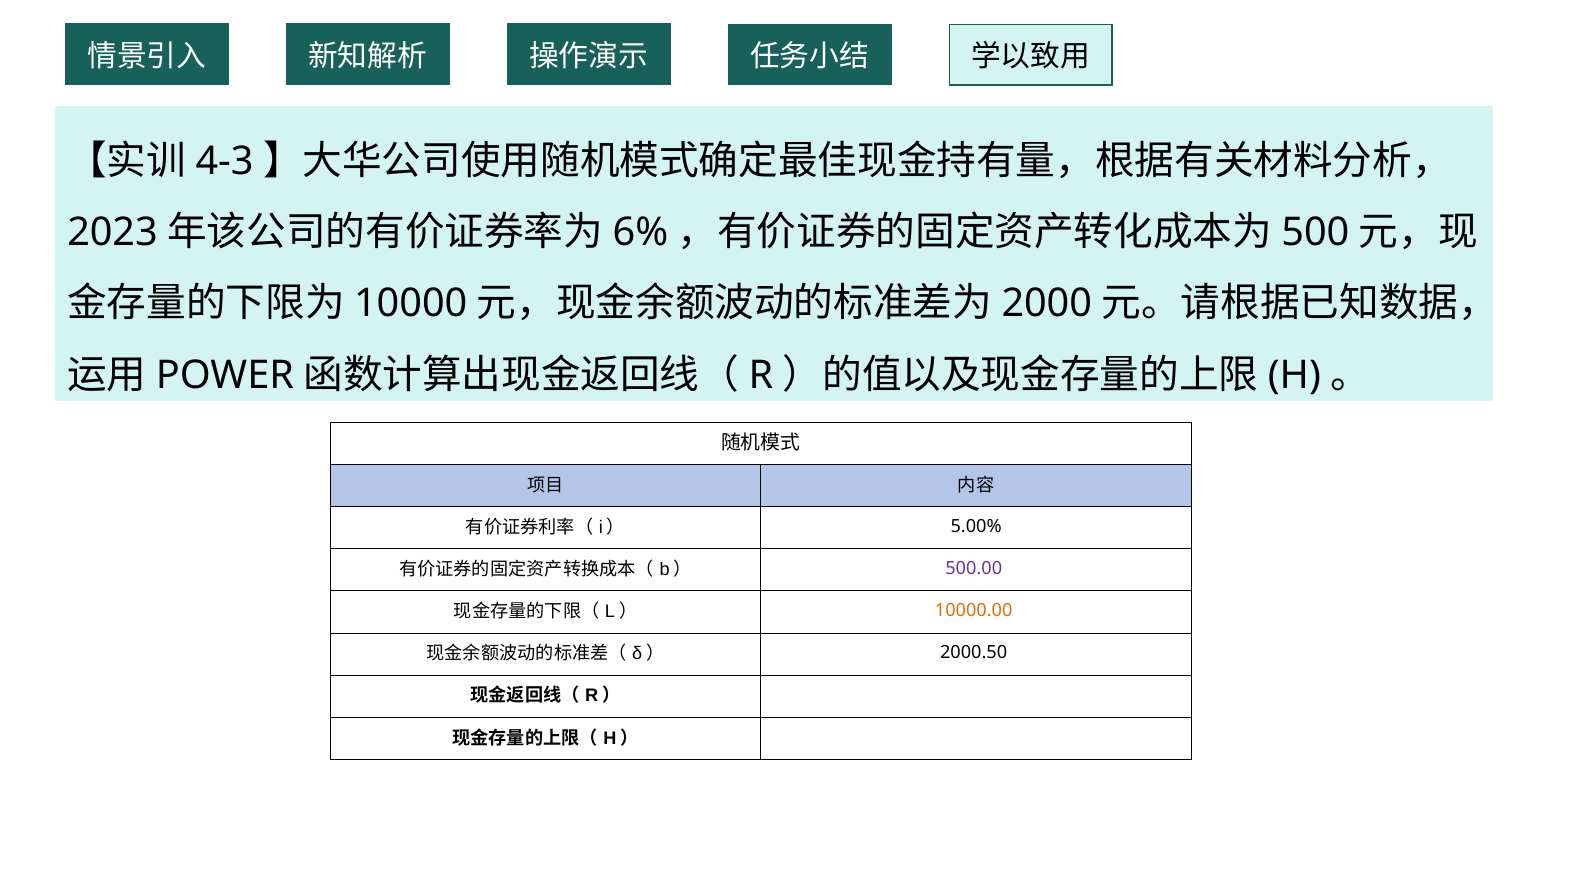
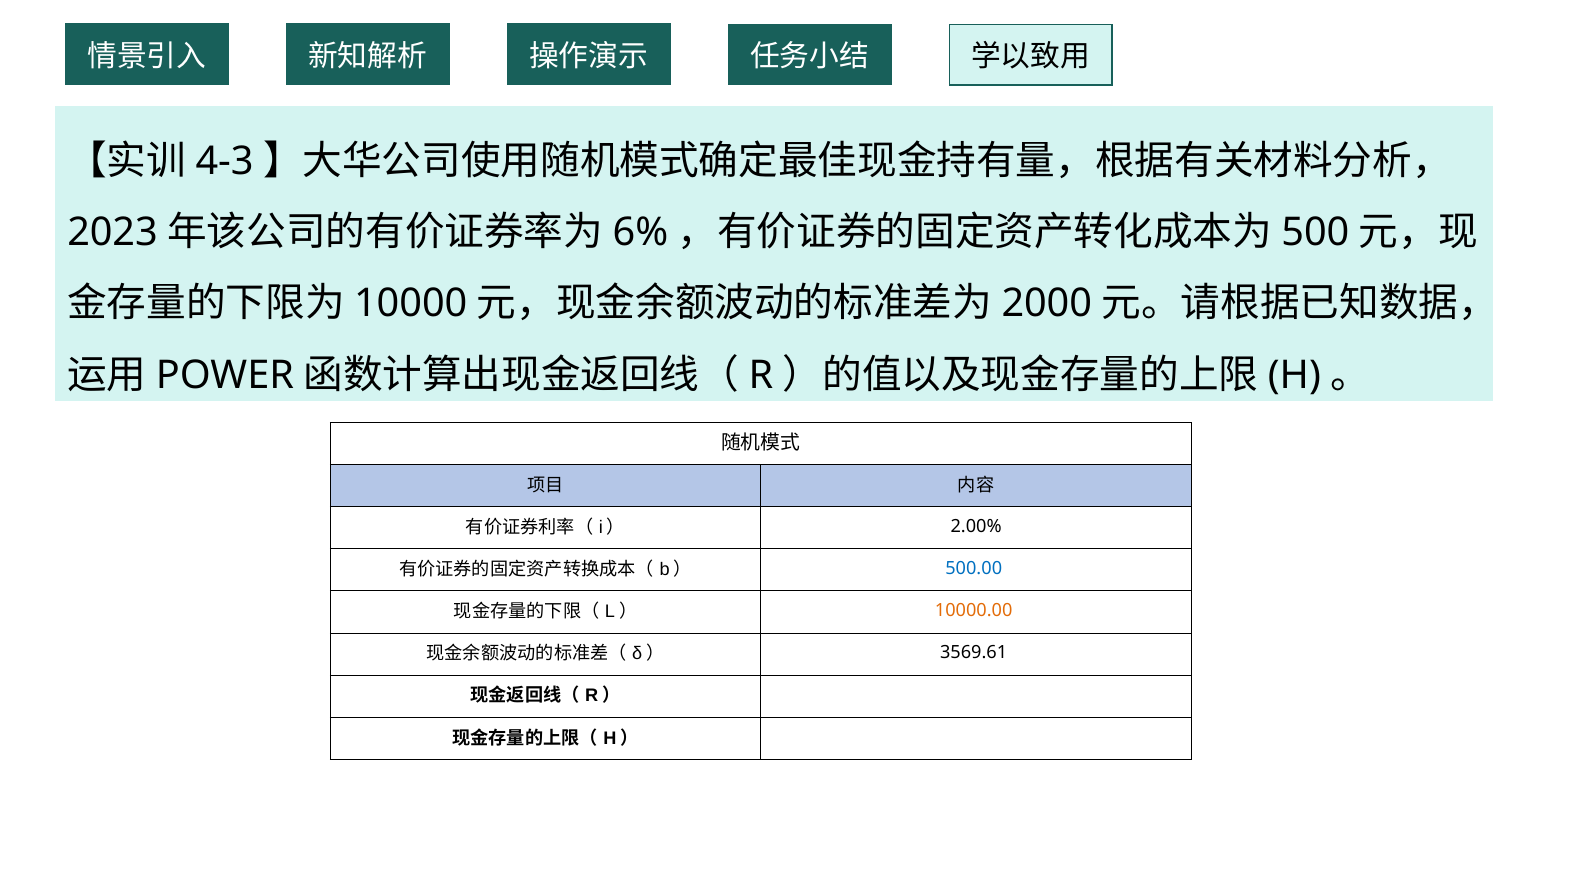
5.00%: 5.00% -> 2.00% (976, 527)
500.00 colour: purple -> blue (974, 569)
2000.50: 2000.50 -> 3569.61 (974, 653)
